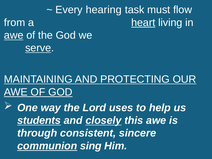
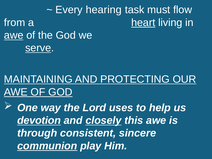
students: students -> devotion (39, 120)
sing: sing -> play (91, 146)
